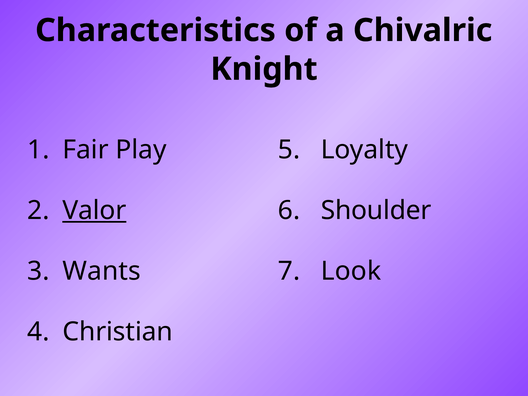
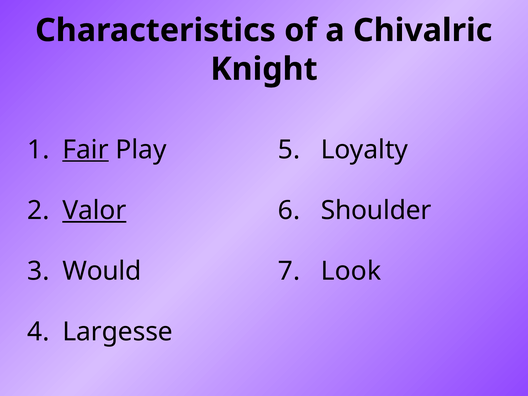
Fair underline: none -> present (86, 150)
Wants: Wants -> Would (102, 271)
Christian: Christian -> Largesse (118, 332)
